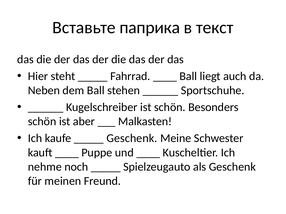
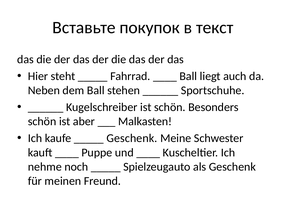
паприка: паприка -> покупок (150, 28)
